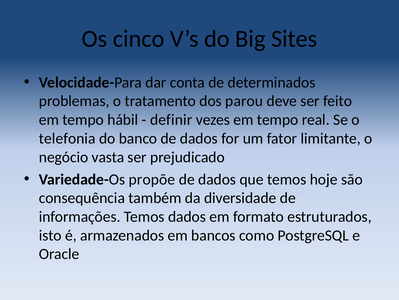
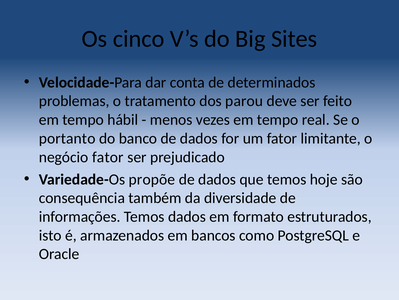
definir: definir -> menos (171, 119)
telefonia: telefonia -> portanto (67, 138)
negócio vasta: vasta -> fator (108, 157)
